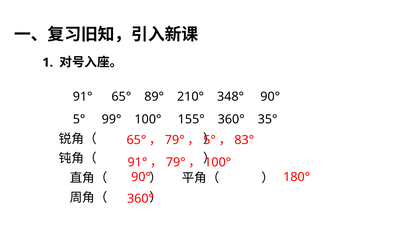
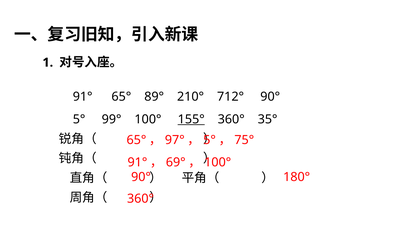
348°: 348° -> 712° (231, 97)
155° underline: none -> present (191, 119)
79°: 79° -> 97° (175, 140)
83°: 83° -> 75° (244, 140)
79°: 79° -> 69° (176, 162)
